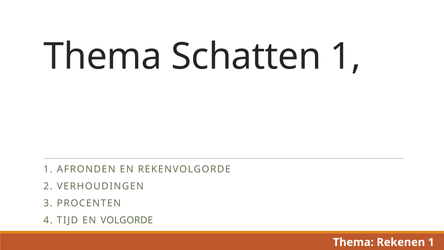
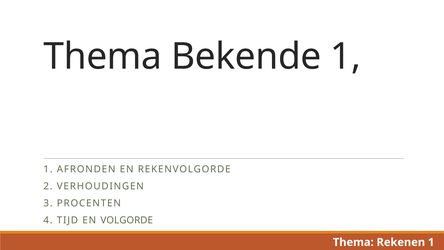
Schatten: Schatten -> Bekende (246, 57)
